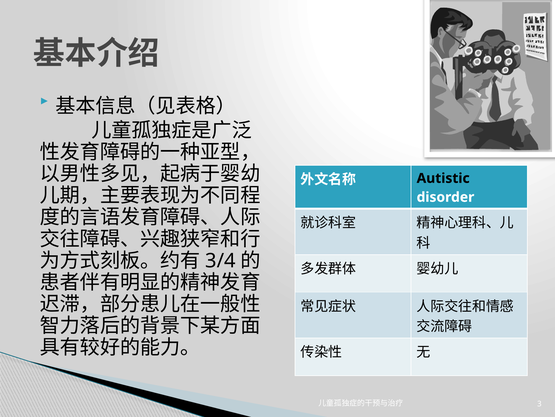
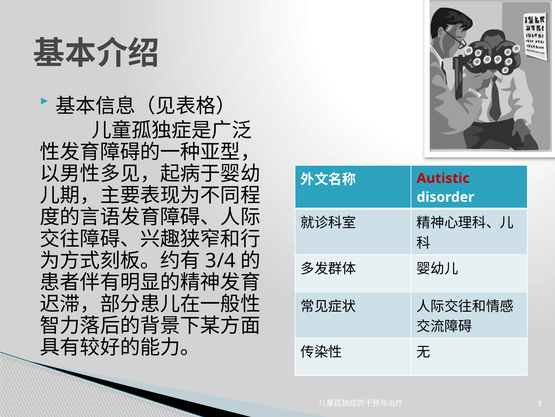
Autistic colour: black -> red (443, 178)
